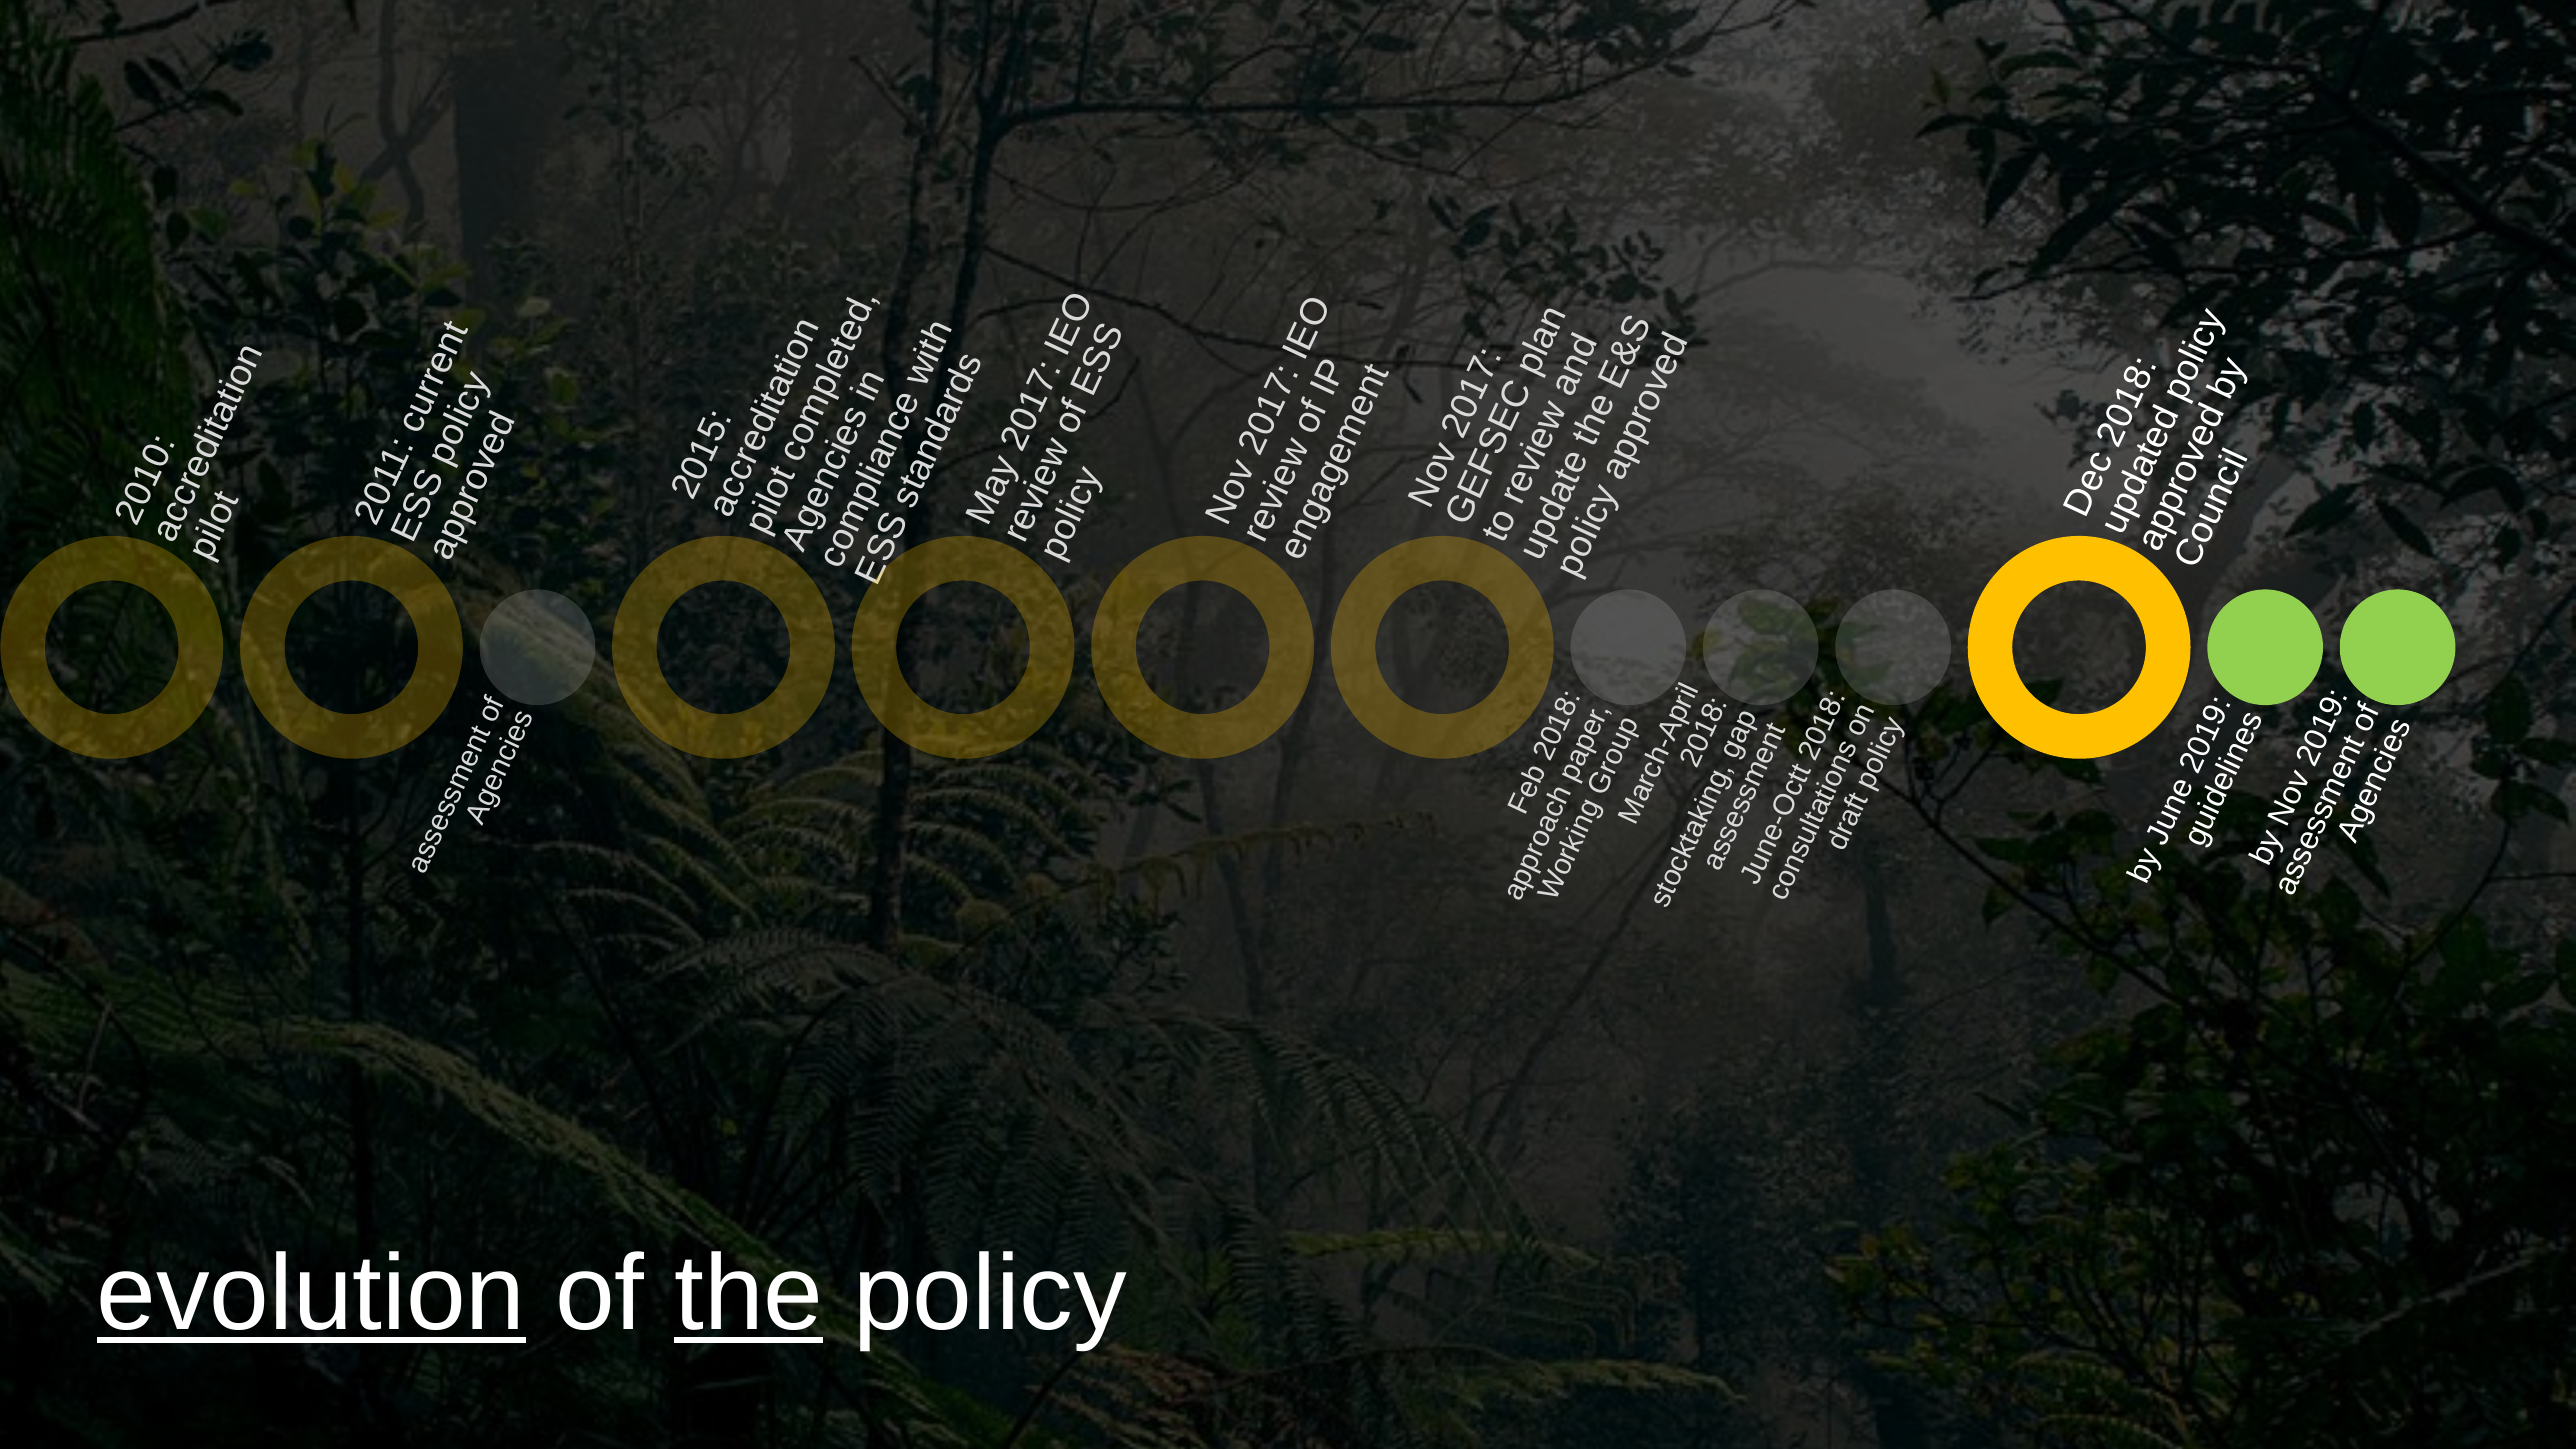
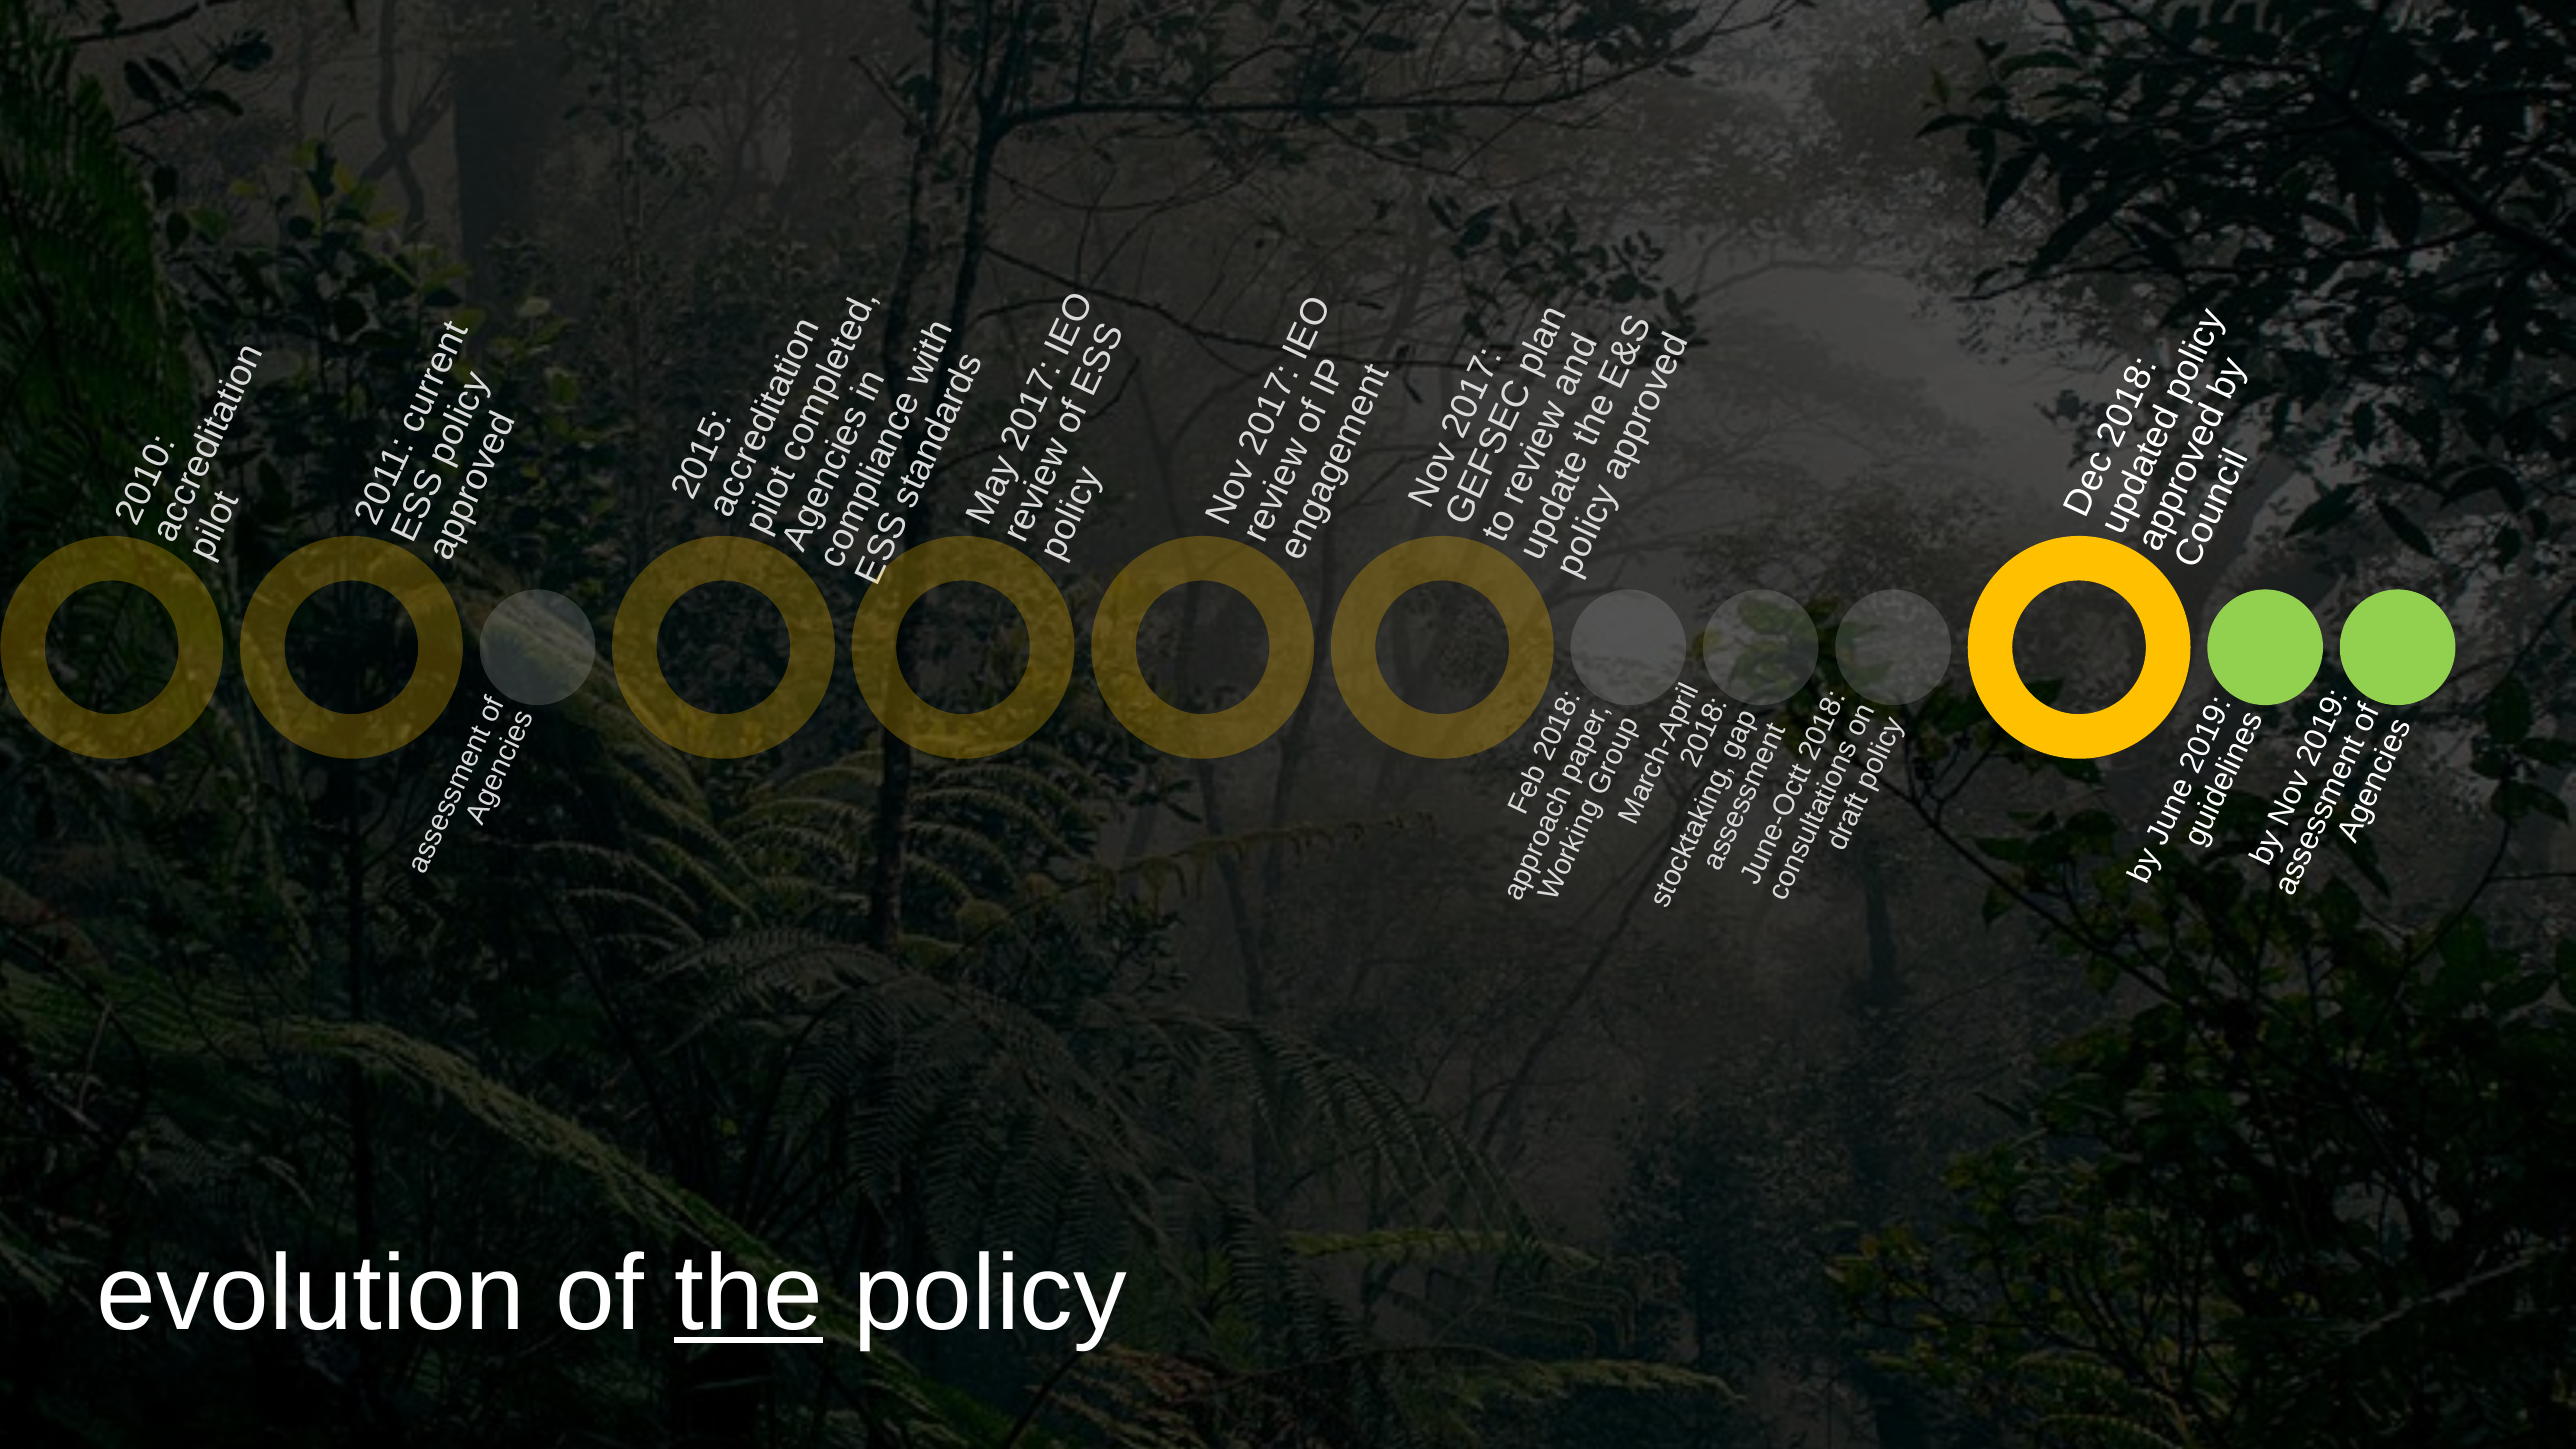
evolution underline: present -> none (311, 1294)
